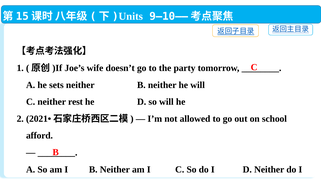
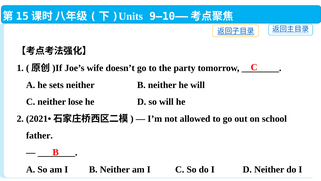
rest: rest -> lose (75, 102)
afford: afford -> father (39, 135)
